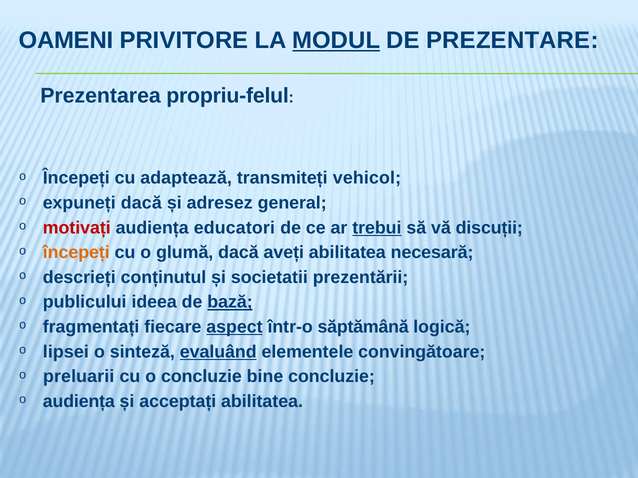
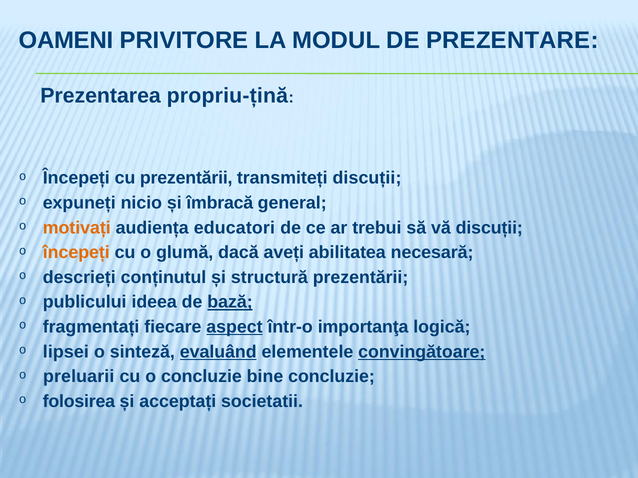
MODUL underline: present -> none (336, 41)
propriu-felul: propriu-felul -> propriu-țină (227, 96)
cu adaptează: adaptează -> prezentării (186, 178)
transmiteți vehicol: vehicol -> discuții (367, 178)
expuneți dacă: dacă -> nicio (141, 203)
adresez: adresez -> îmbracă (220, 203)
motivați colour: red -> orange (77, 228)
trebui underline: present -> none (377, 228)
societatii: societatii -> structură (269, 278)
săptămână: săptămână -> importanţa (363, 327)
convingătoare underline: none -> present (422, 352)
o audiența: audiența -> folosirea (79, 402)
acceptați abilitatea: abilitatea -> societatii (262, 402)
